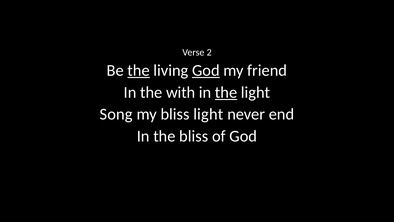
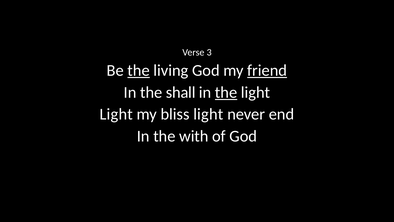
2: 2 -> 3 (209, 52)
God underline: present -> none (206, 70)
friend underline: none -> present (267, 70)
with: with -> shall (181, 92)
Song: Song -> Light (116, 114)
the bliss: bliss -> with (194, 136)
